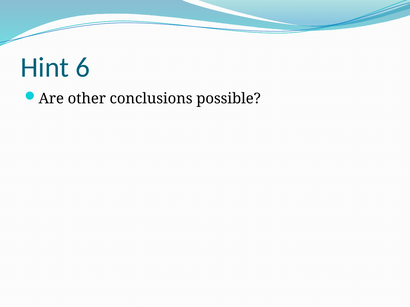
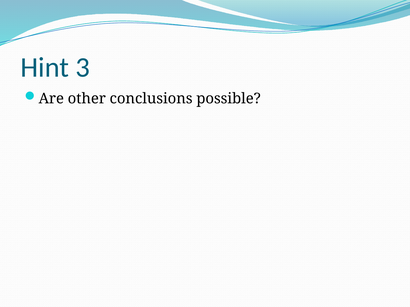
6: 6 -> 3 (83, 68)
